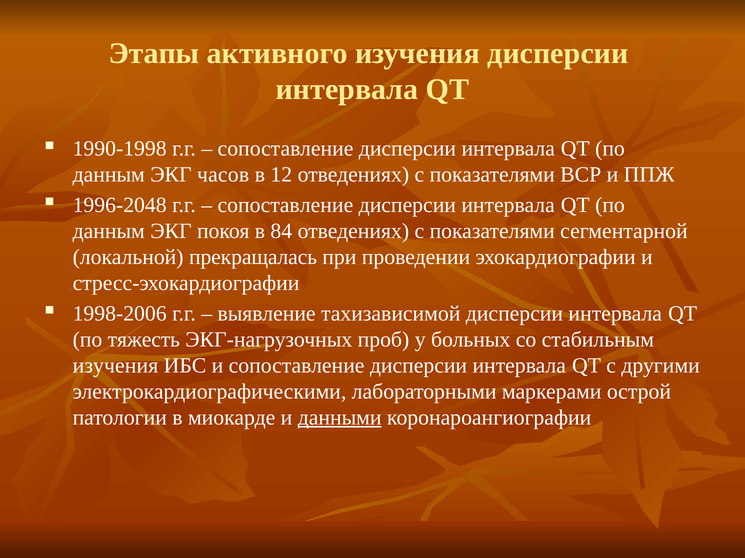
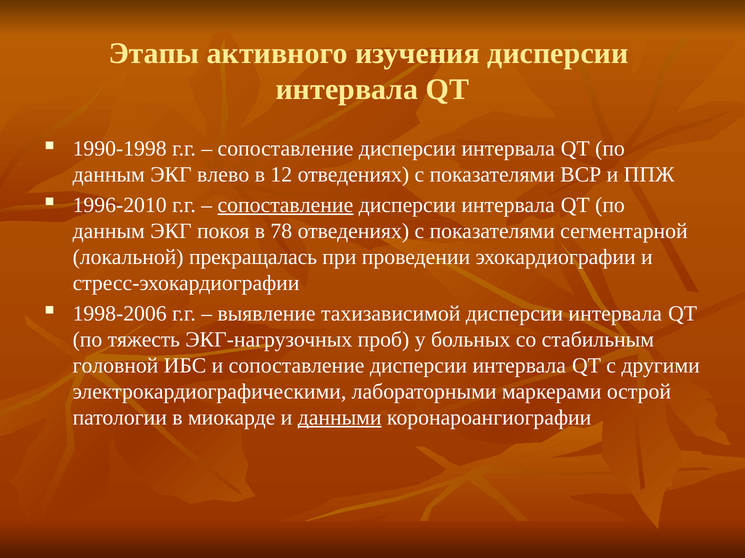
часов: часов -> влево (223, 175)
1996-2048: 1996-2048 -> 1996-2010 (120, 205)
сопоставление underline: none -> present (285, 205)
84: 84 -> 78 (281, 231)
изучения: изучения -> головной (116, 366)
